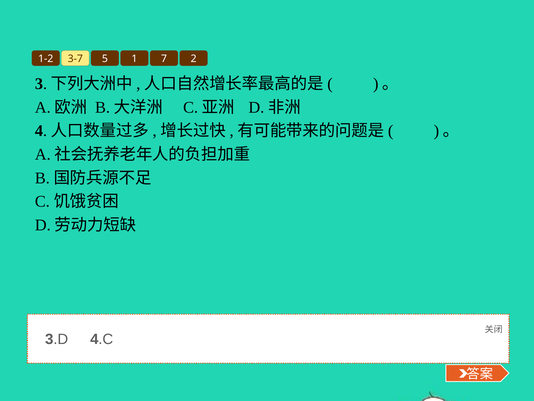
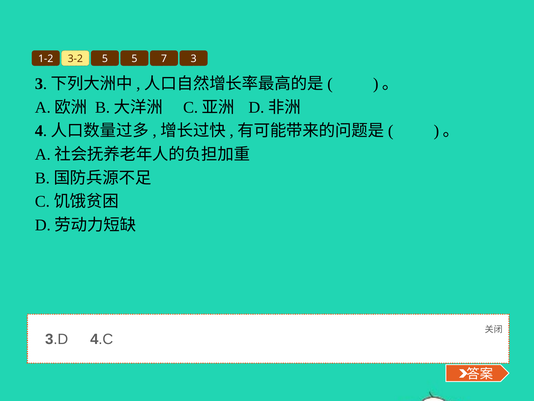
3-7: 3-7 -> 3-2 (75, 59)
5 1: 1 -> 5 (134, 59)
2: 2 -> 3 (194, 59)
